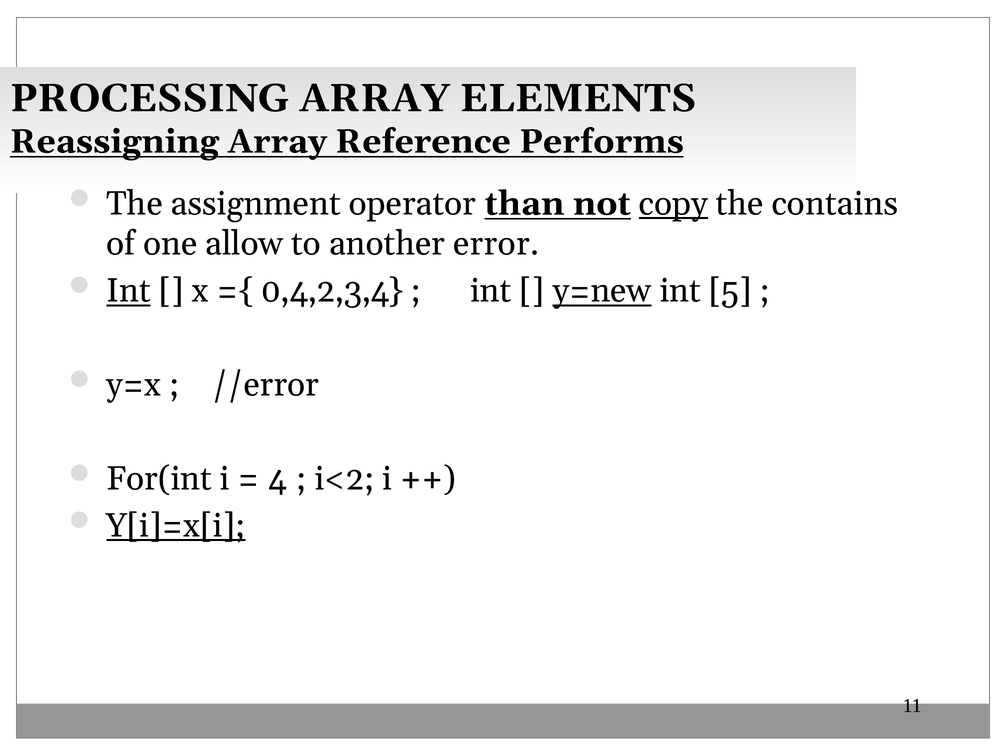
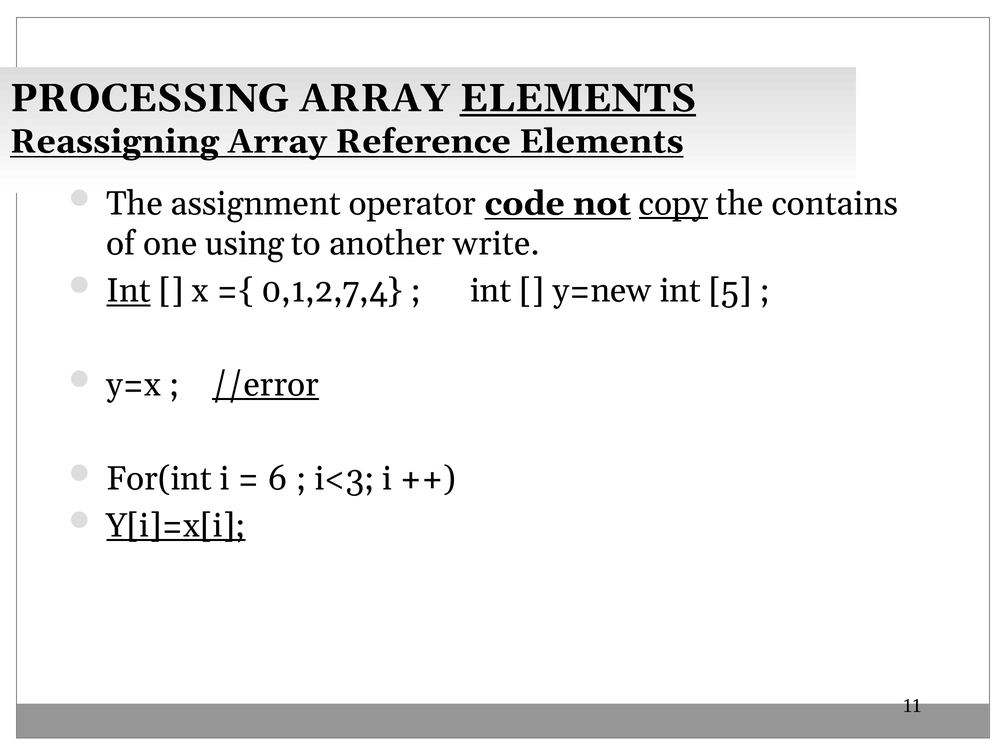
ELEMENTS underline: none -> present (578, 98)
Reference Performs: Performs -> Elements (601, 142)
than: than -> code (525, 204)
allow: allow -> using (245, 244)
error: error -> write (496, 244)
0,4,2,3,4: 0,4,2,3,4 -> 0,1,2,7,4 (332, 291)
y=new underline: present -> none (602, 291)
//error underline: none -> present (266, 385)
4: 4 -> 6 (278, 479)
i<2: i<2 -> i<3 (345, 479)
